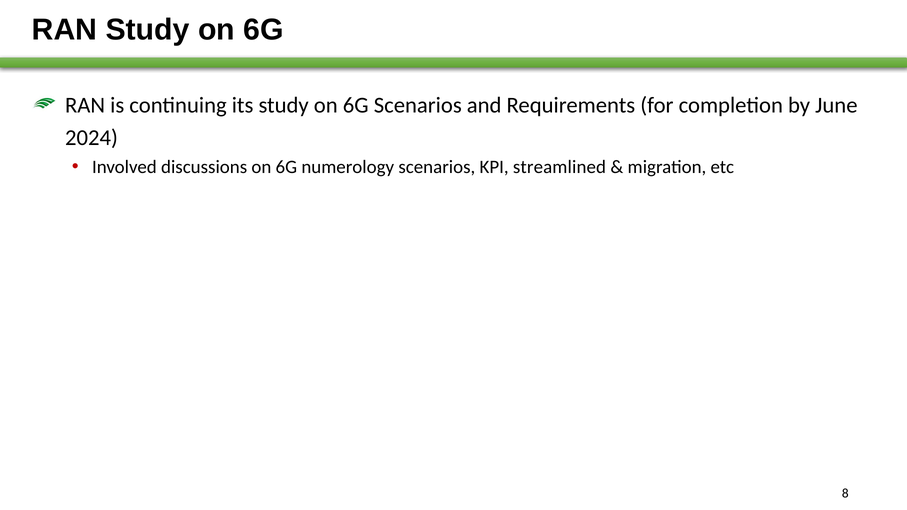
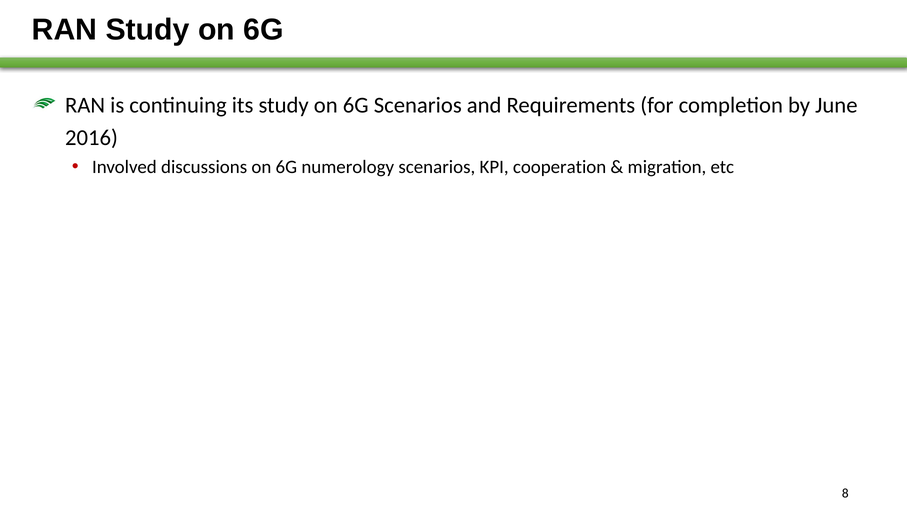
2024: 2024 -> 2016 (92, 138)
streamlined: streamlined -> cooperation (560, 167)
